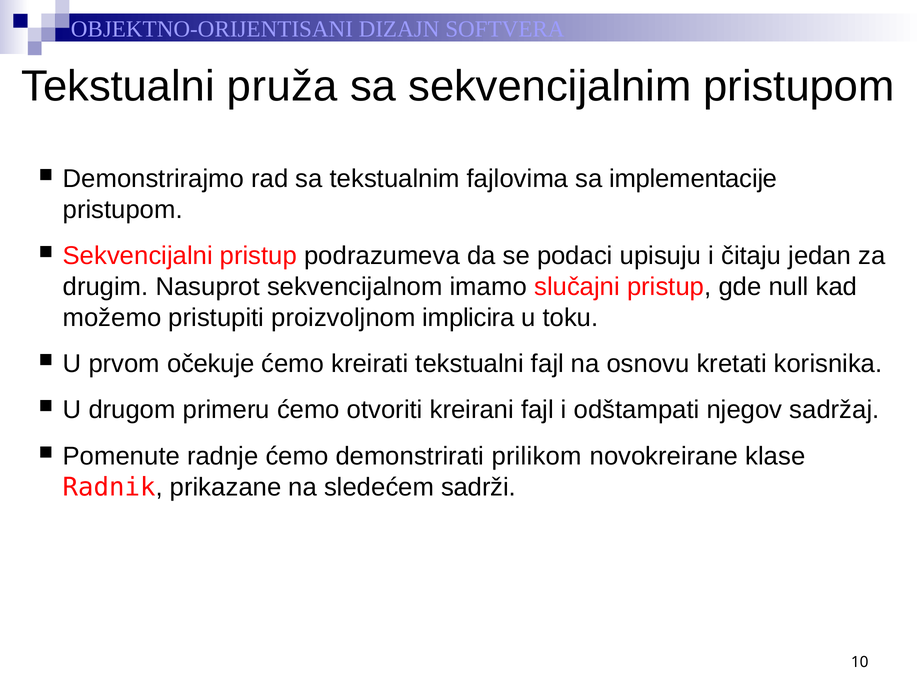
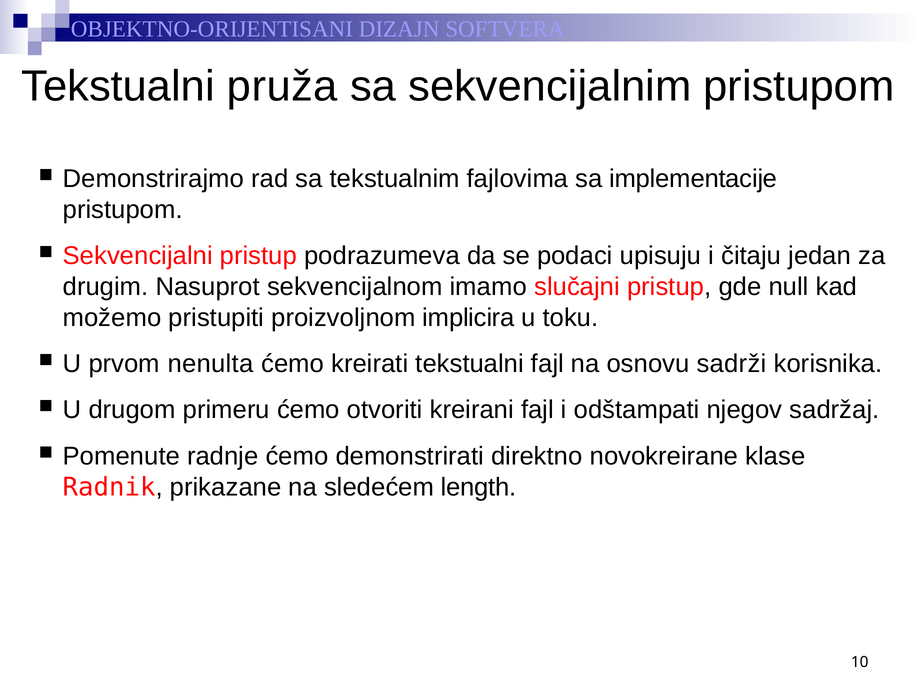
očekuje: očekuje -> nenulta (210, 364)
kretati: kretati -> sadrži (732, 364)
prilikom: prilikom -> direktno (537, 456)
sadrži: sadrži -> length (478, 487)
